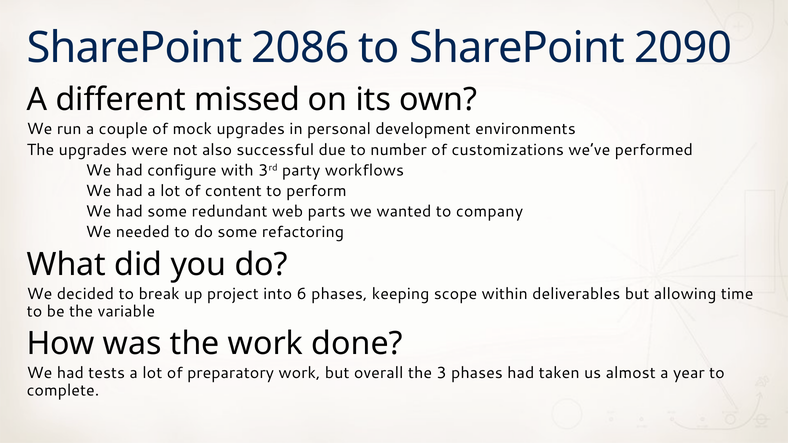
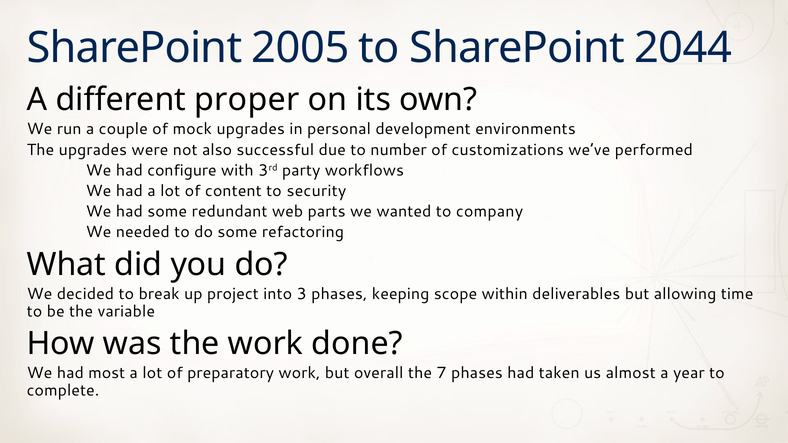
2086: 2086 -> 2005 (301, 48)
2090: 2090 -> 2044 (683, 48)
missed: missed -> proper (247, 100)
perform: perform -> security (316, 191)
6: 6 -> 3 (302, 294)
tests: tests -> most (107, 373)
3: 3 -> 7 (442, 373)
